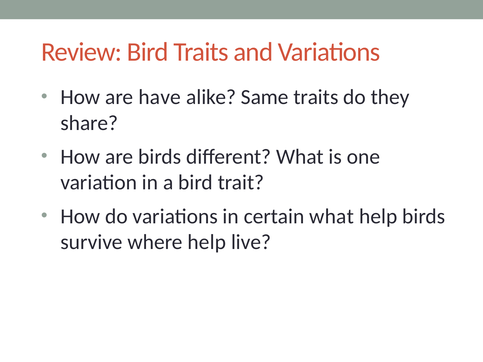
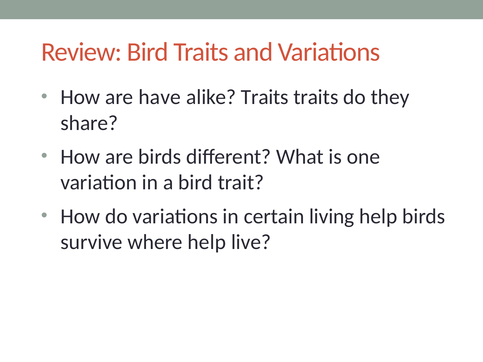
alike Same: Same -> Traits (265, 97)
certain what: what -> living (332, 216)
